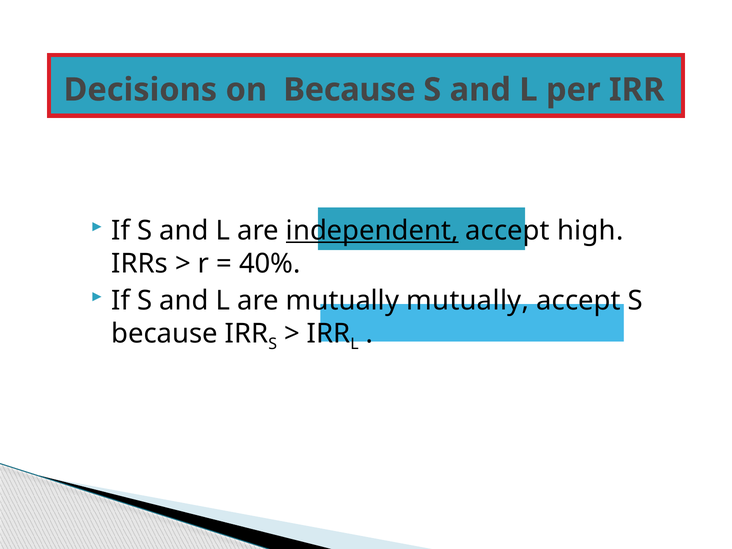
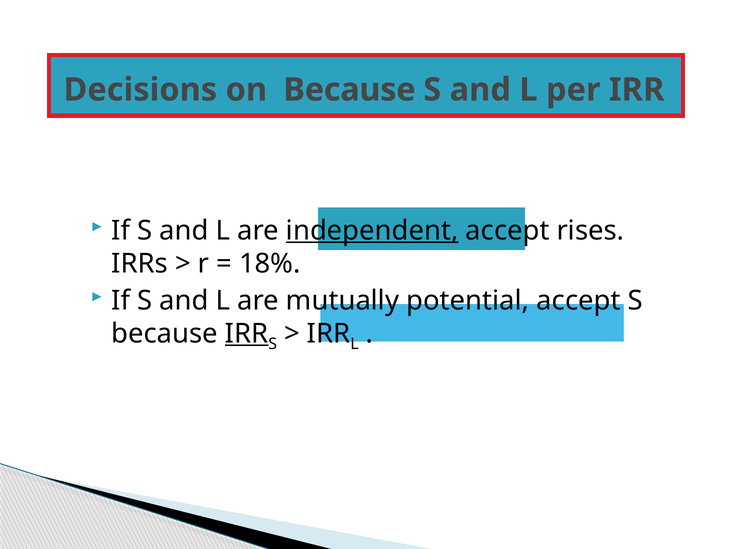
high: high -> rises (590, 231)
40%: 40% -> 18% (270, 264)
mutually mutually: mutually -> potential (468, 301)
IRR underline: none -> present (247, 334)
